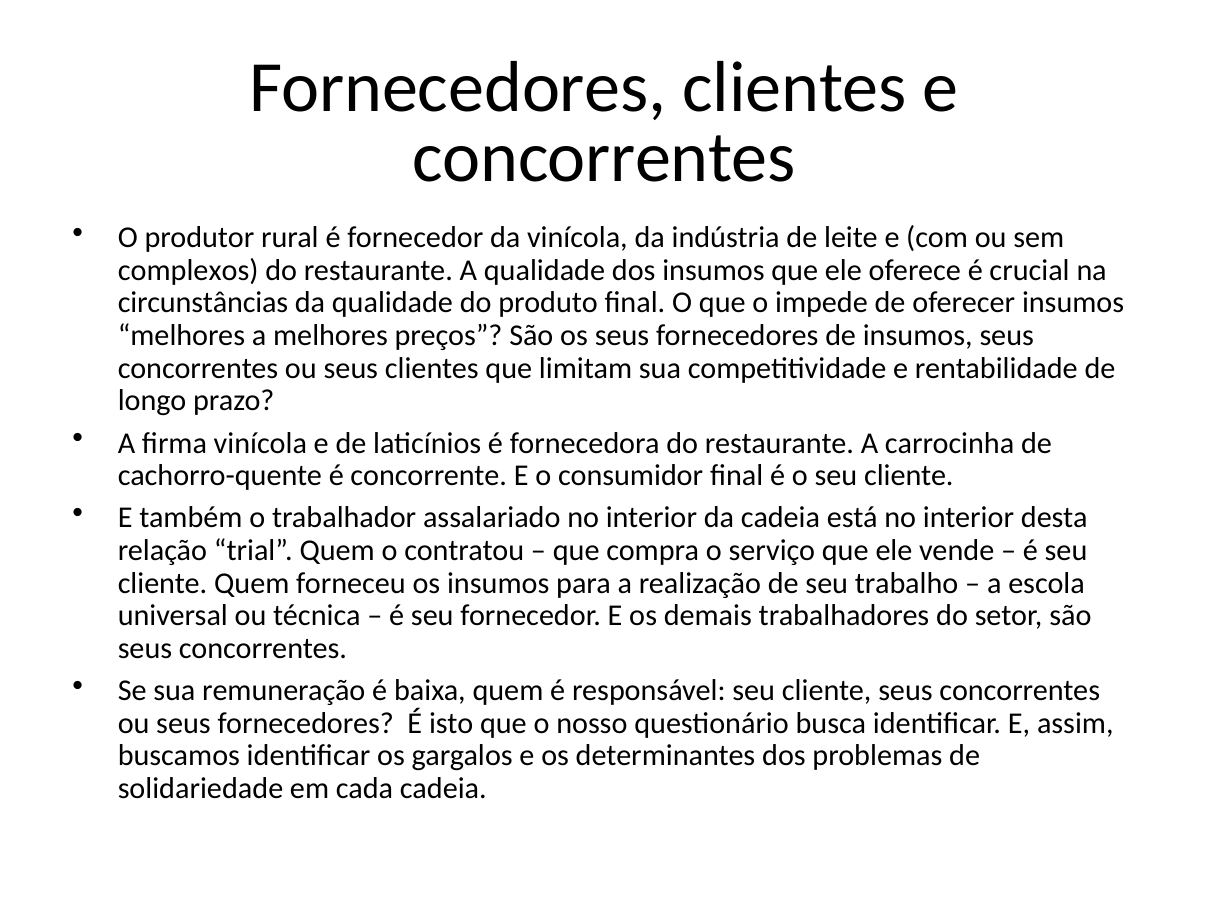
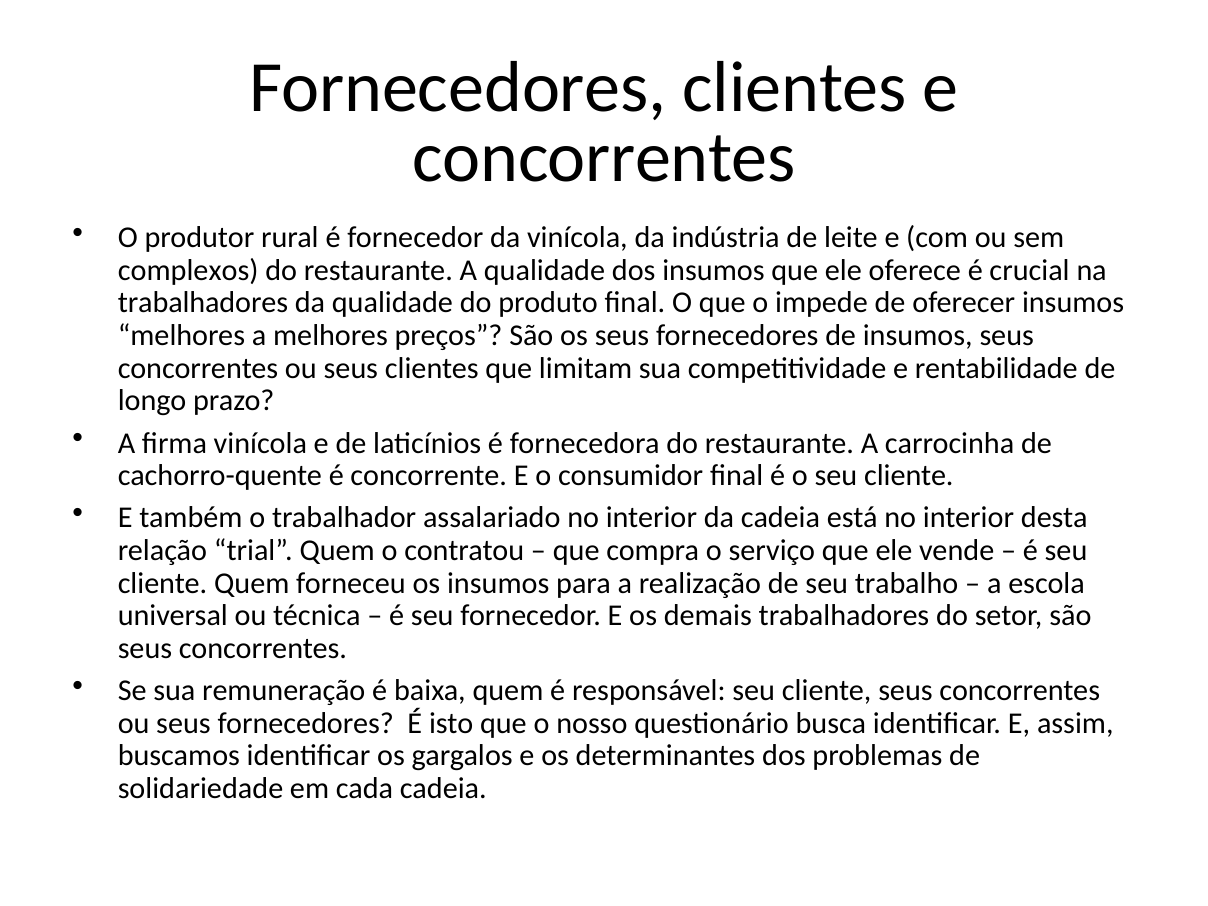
circunstâncias: circunstâncias -> trabalhadores (203, 303)
